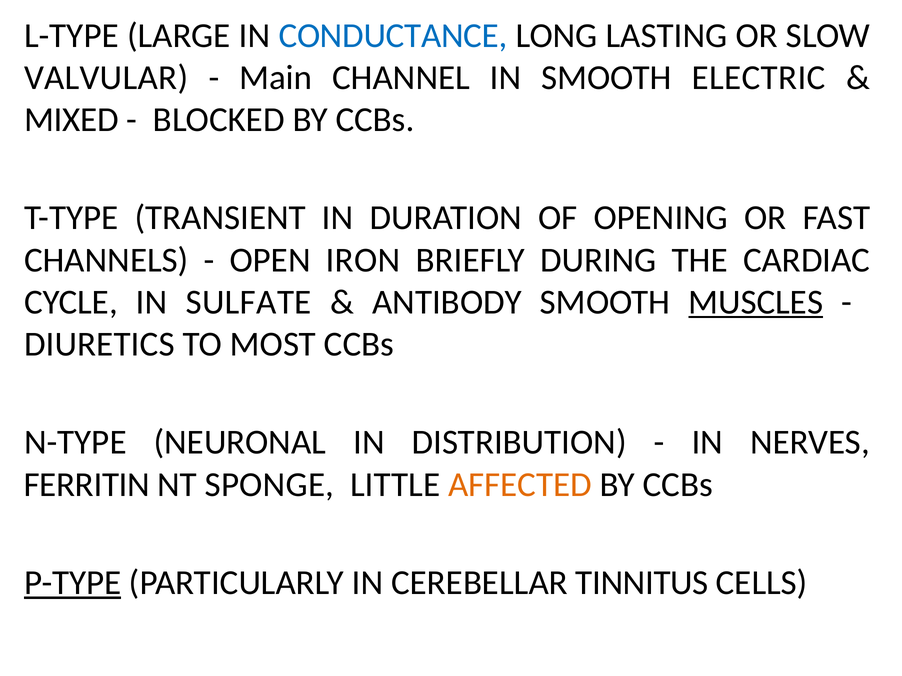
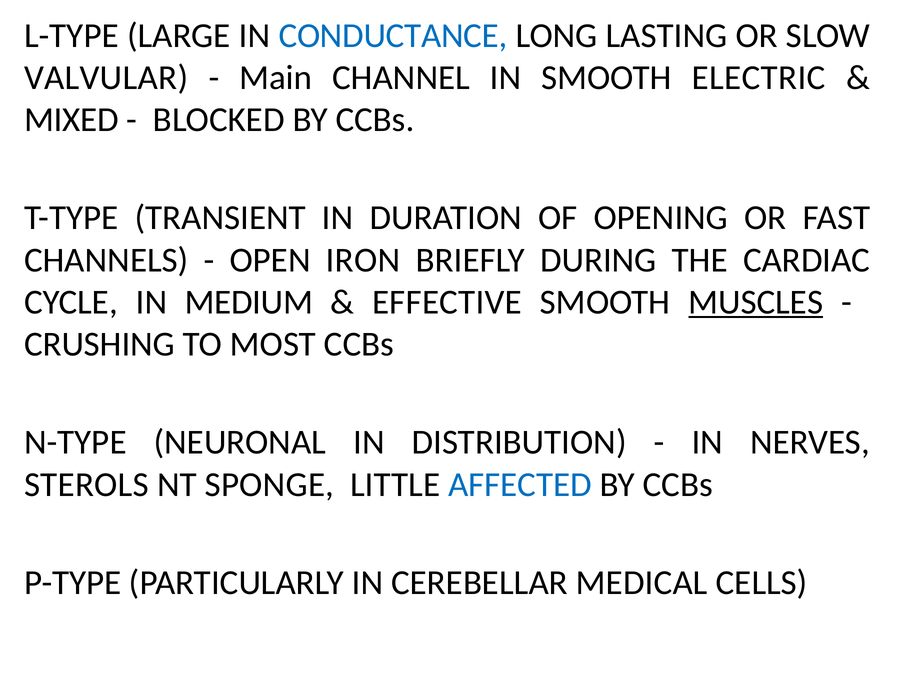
SULFATE: SULFATE -> MEDIUM (249, 302)
ANTIBODY: ANTIBODY -> EFFECTIVE (447, 302)
DIURETICS: DIURETICS -> CRUSHING (99, 344)
FERRITIN: FERRITIN -> STEROLS (86, 485)
AFFECTED colour: orange -> blue (520, 485)
P-TYPE underline: present -> none (73, 583)
TINNITUS: TINNITUS -> MEDICAL (642, 583)
